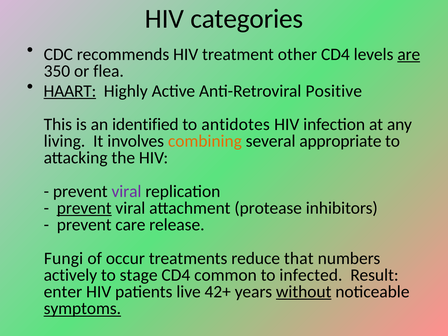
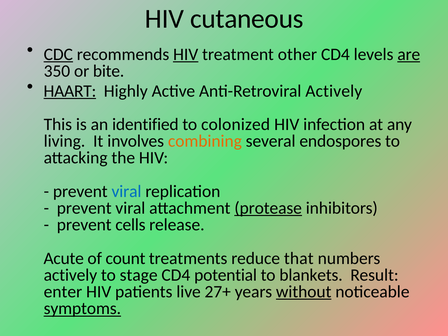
categories: categories -> cutaneous (247, 19)
CDC underline: none -> present (58, 54)
HIV underline: none -> present (186, 54)
flea: flea -> bite (109, 71)
Anti-Retroviral Positive: Positive -> Actively (334, 91)
antidotes: antidotes -> colonized (236, 124)
appropriate: appropriate -> endospores (340, 141)
viral colour: purple -> blue (126, 191)
prevent underline: present -> none (84, 208)
protease underline: none -> present (268, 208)
care: care -> cells (130, 225)
Fungi: Fungi -> Acute (64, 258)
occur: occur -> count (125, 258)
common: common -> potential (226, 275)
infected: infected -> blankets (311, 275)
42+: 42+ -> 27+ (218, 292)
